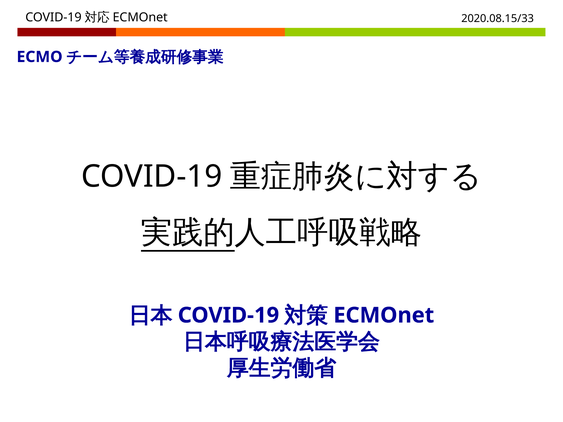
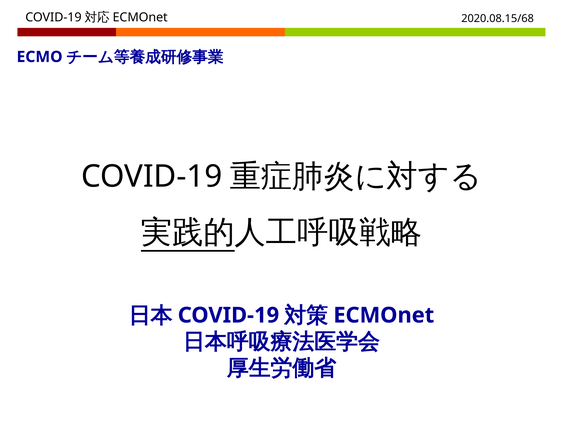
2020.08.15/33: 2020.08.15/33 -> 2020.08.15/68 (498, 18)
